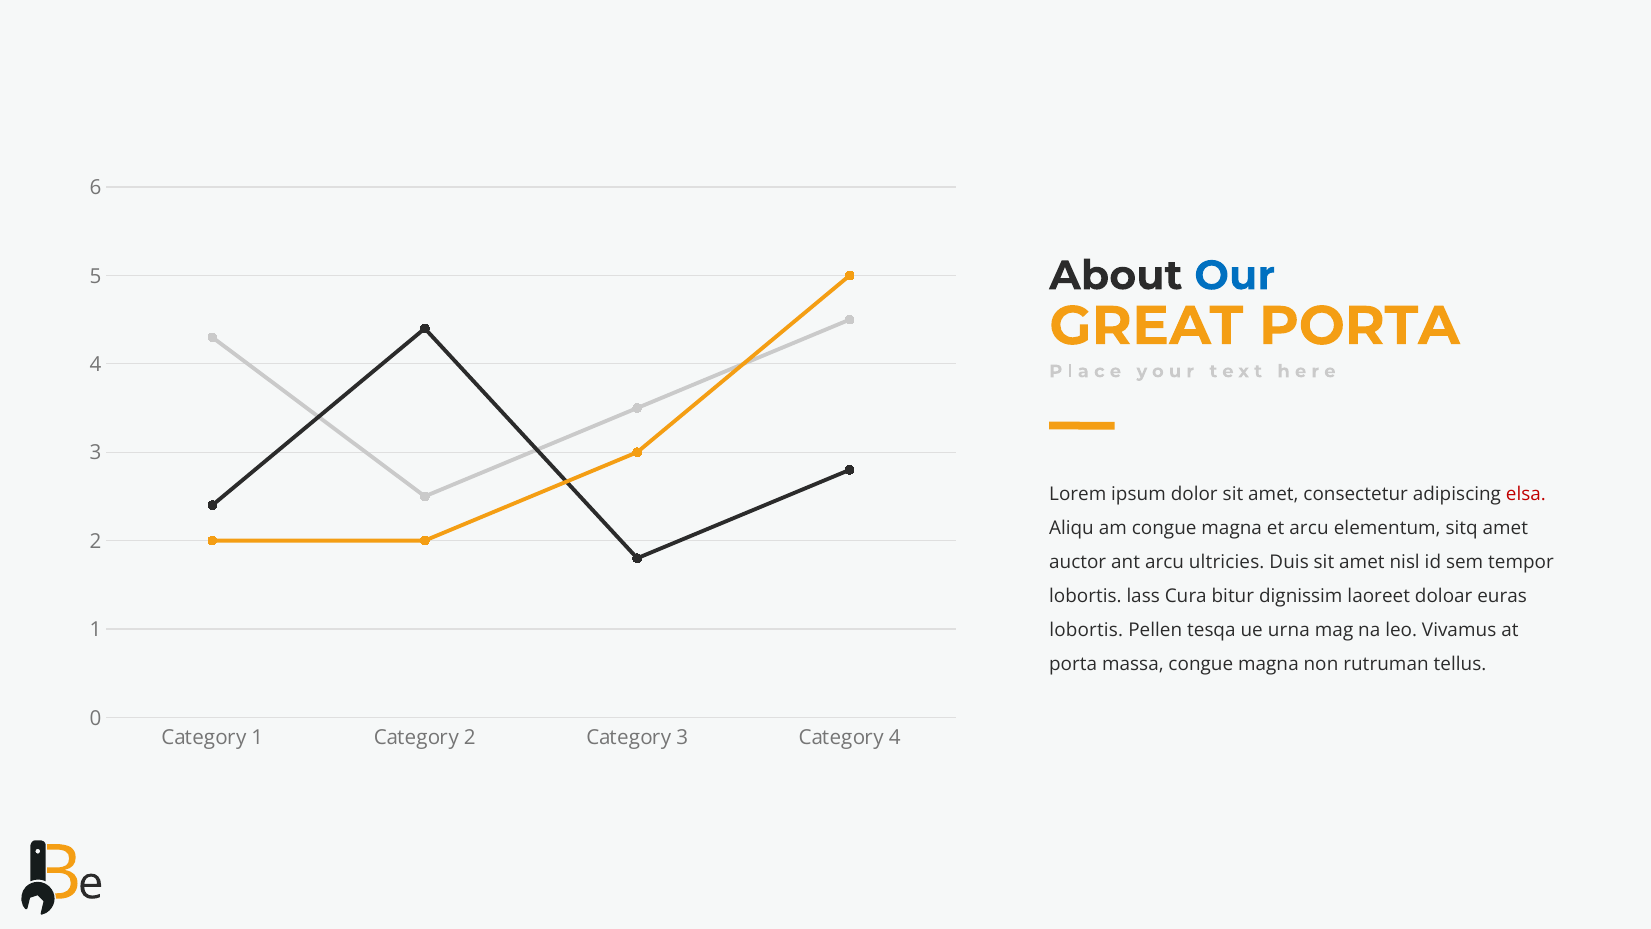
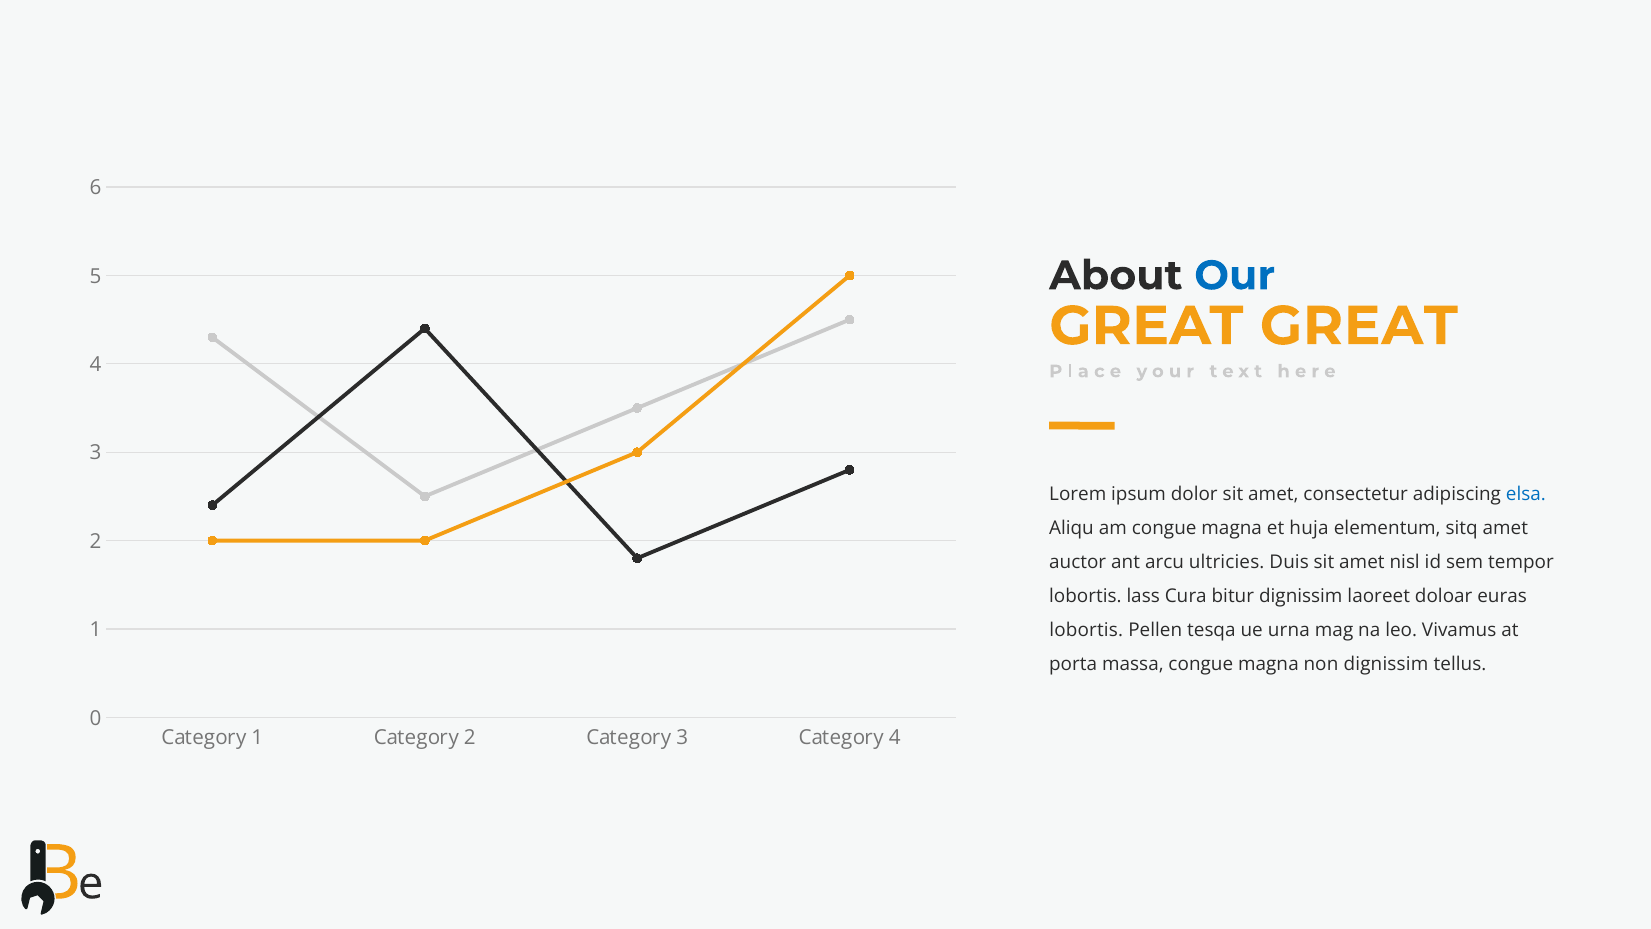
GREAT PORTA: PORTA -> GREAT (1359, 326)
elsa colour: red -> blue (1526, 494)
et arcu: arcu -> huja (1309, 528)
non rutruman: rutruman -> dignissim (1386, 664)
